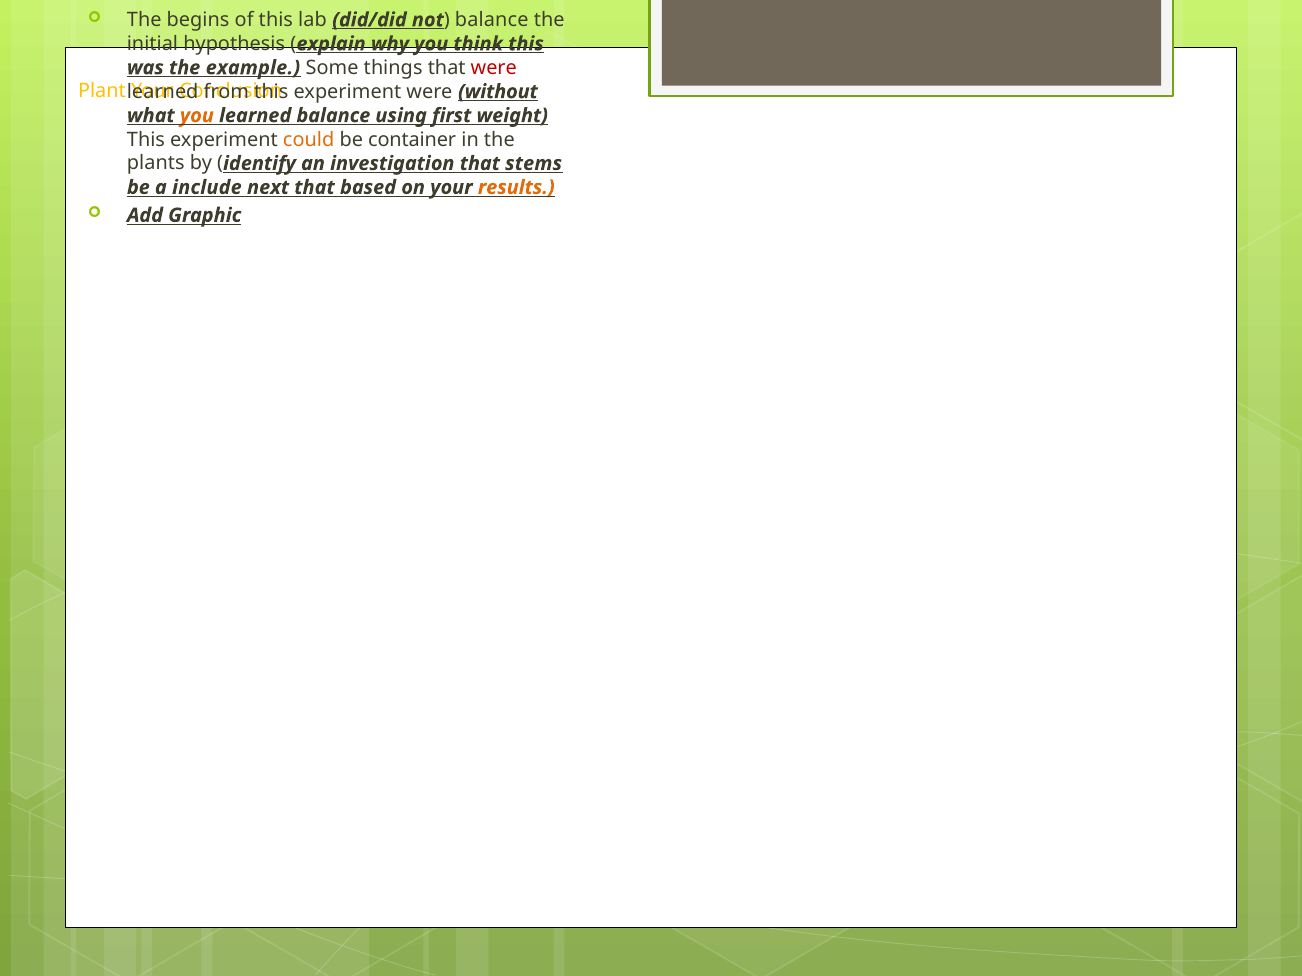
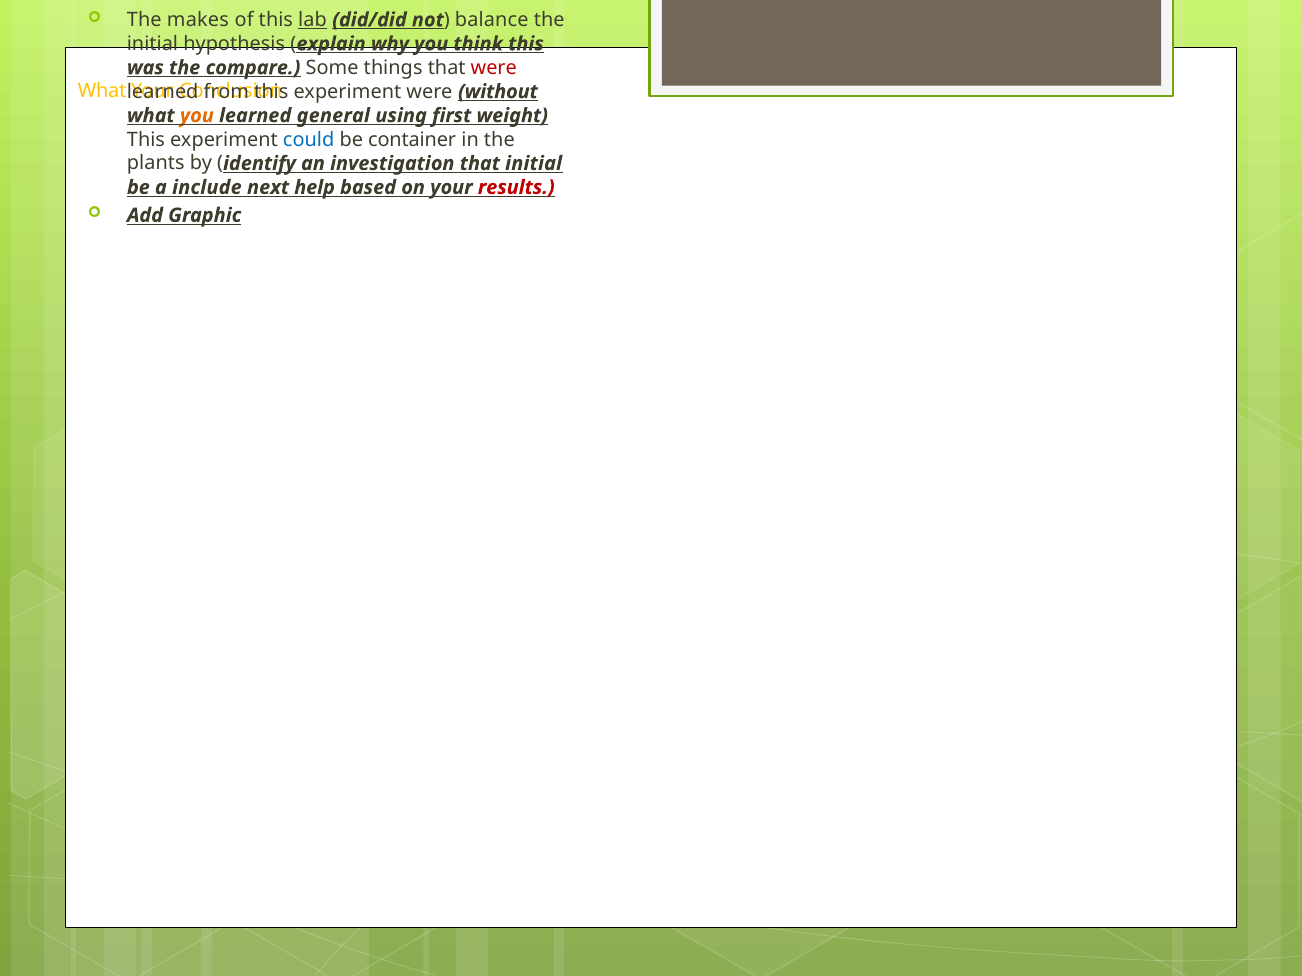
begins: begins -> makes (198, 20)
lab underline: none -> present (312, 20)
example: example -> compare (253, 68)
Plant: Plant -> What (102, 91)
learned balance: balance -> general (333, 116)
could colour: orange -> blue (309, 140)
that stems: stems -> initial (534, 164)
next that: that -> help (315, 187)
results colour: orange -> red (516, 187)
